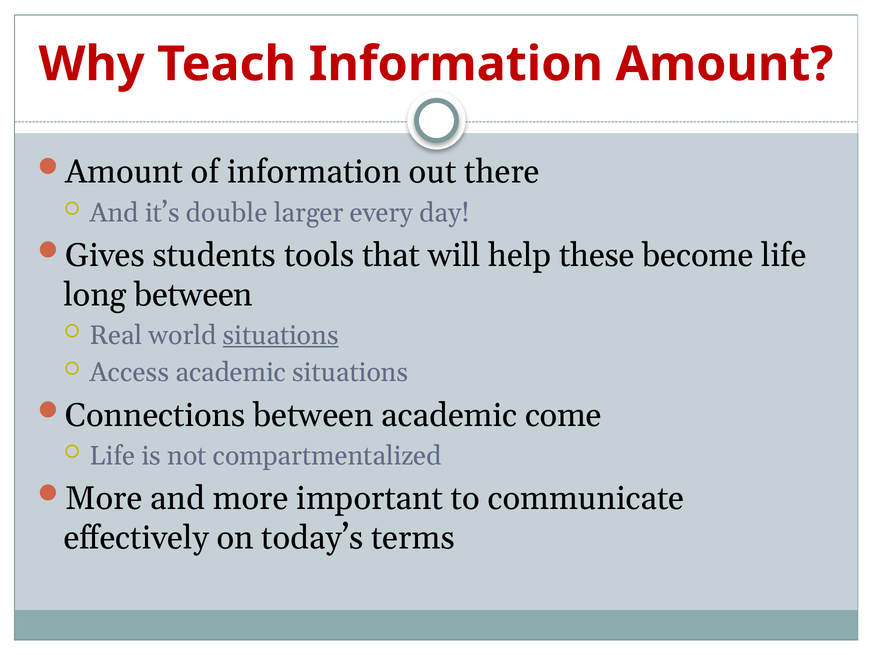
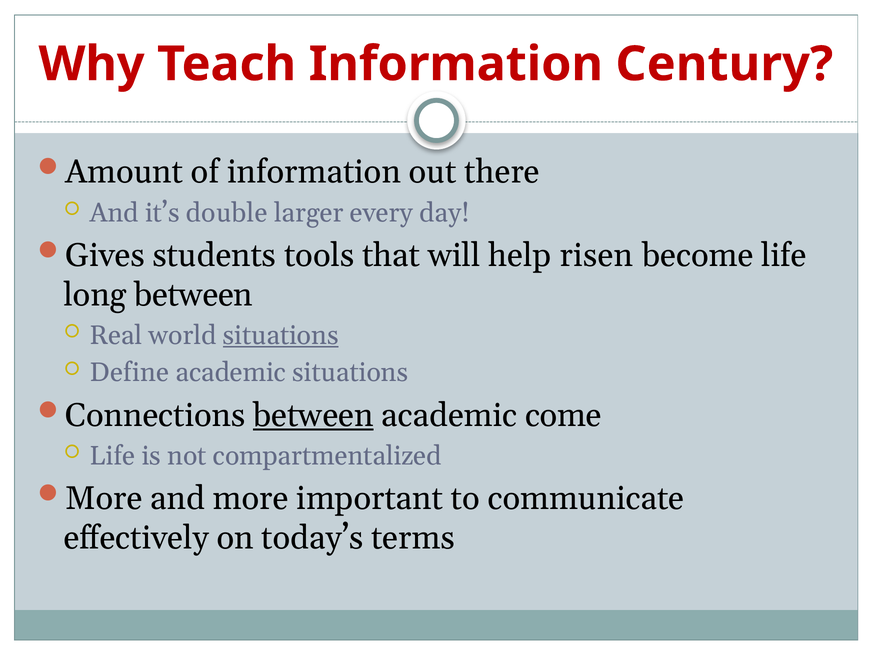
Information Amount: Amount -> Century (724, 64)
these: these -> risen (596, 255)
Access: Access -> Define (129, 373)
between underline: none -> present (313, 415)
